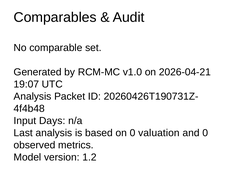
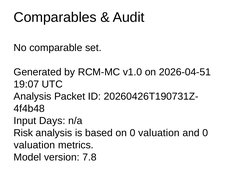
2026-04-21: 2026-04-21 -> 2026-04-51 (185, 72)
Last: Last -> Risk (23, 133)
observed: observed -> valuation (34, 145)
1.2: 1.2 -> 7.8 (89, 157)
